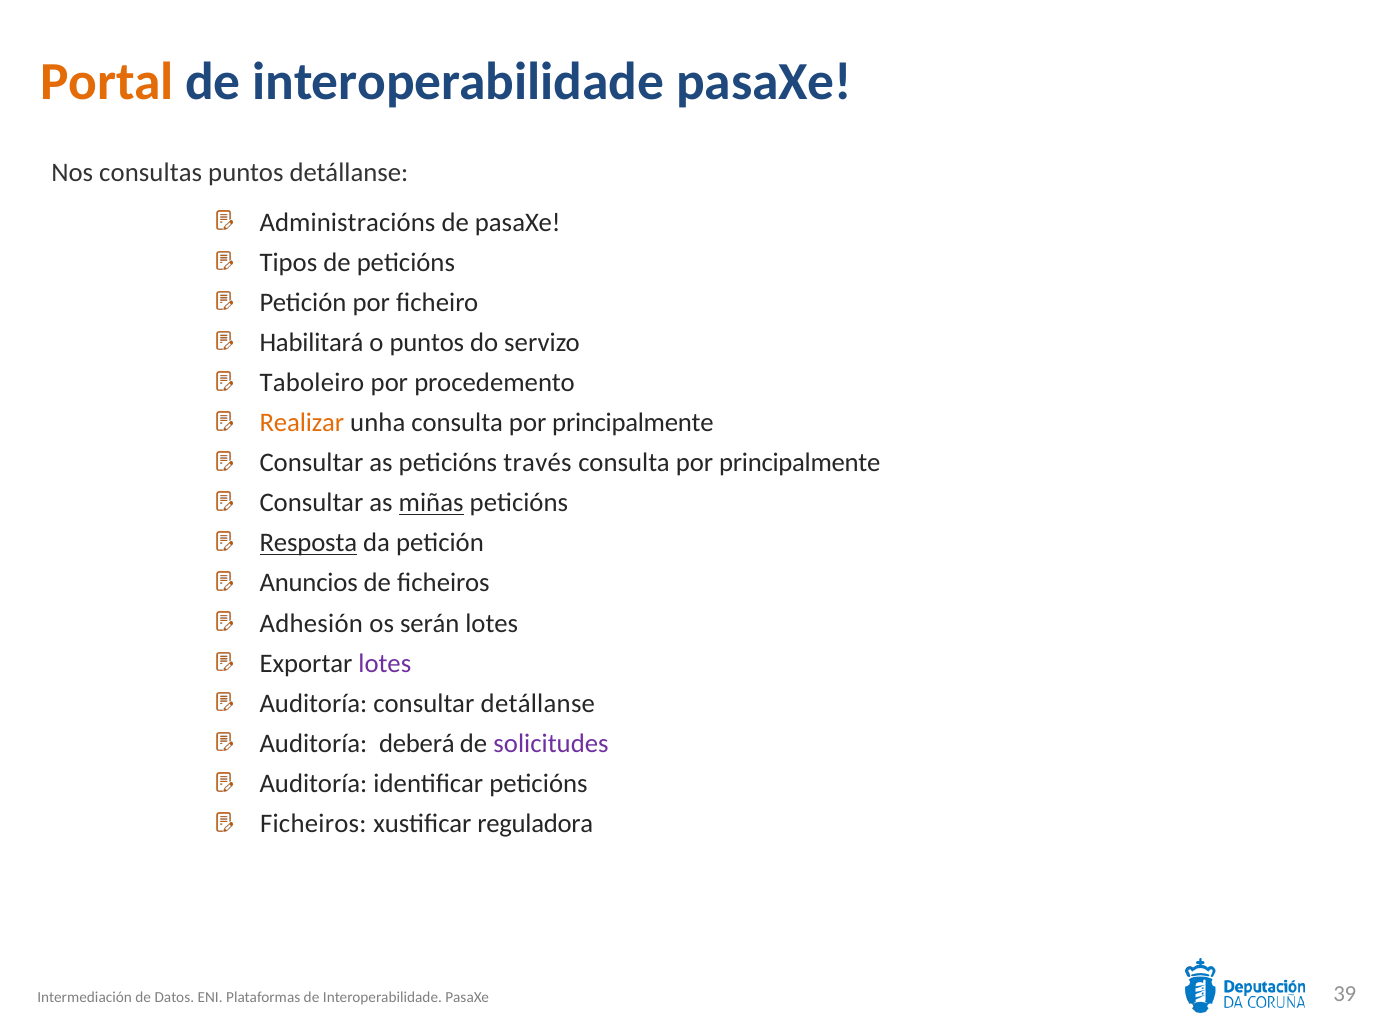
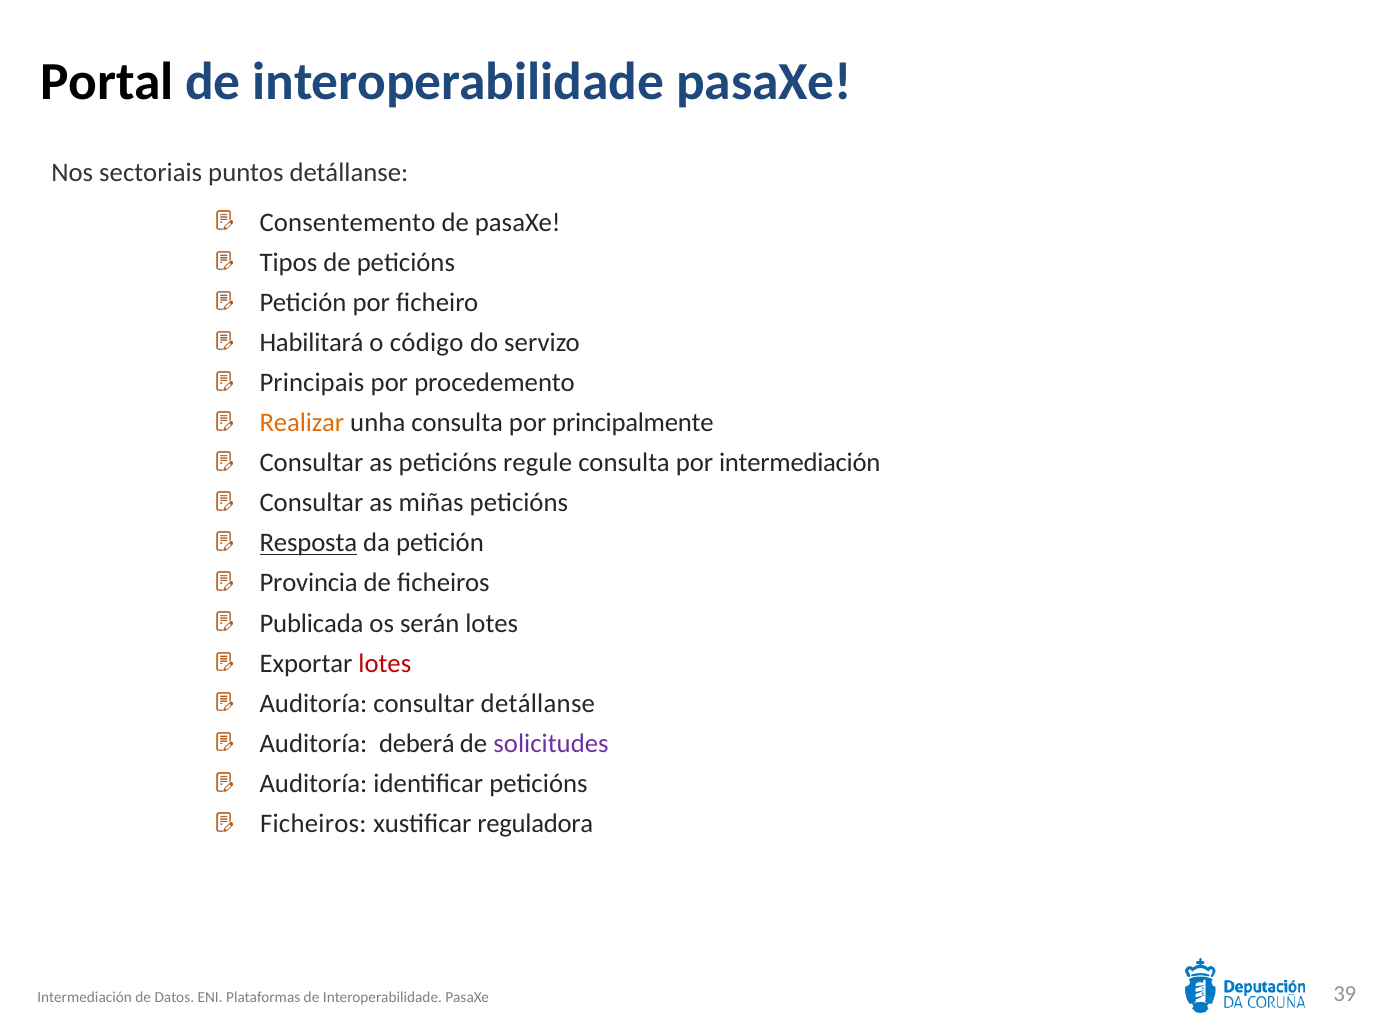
Portal colour: orange -> black (107, 82)
consultas: consultas -> sectoriais (151, 172)
Administracións: Administracións -> Consentemento (347, 222)
o puntos: puntos -> código (427, 343)
Taboleiro: Taboleiro -> Principais (312, 383)
través: través -> regule (538, 463)
principalmente: principalmente -> intermediación (800, 463)
miñas underline: present -> none (431, 503)
Anuncios: Anuncios -> Provincia (309, 583)
Adhesión: Adhesión -> Publicada (312, 623)
lotes colour: purple -> red (385, 664)
